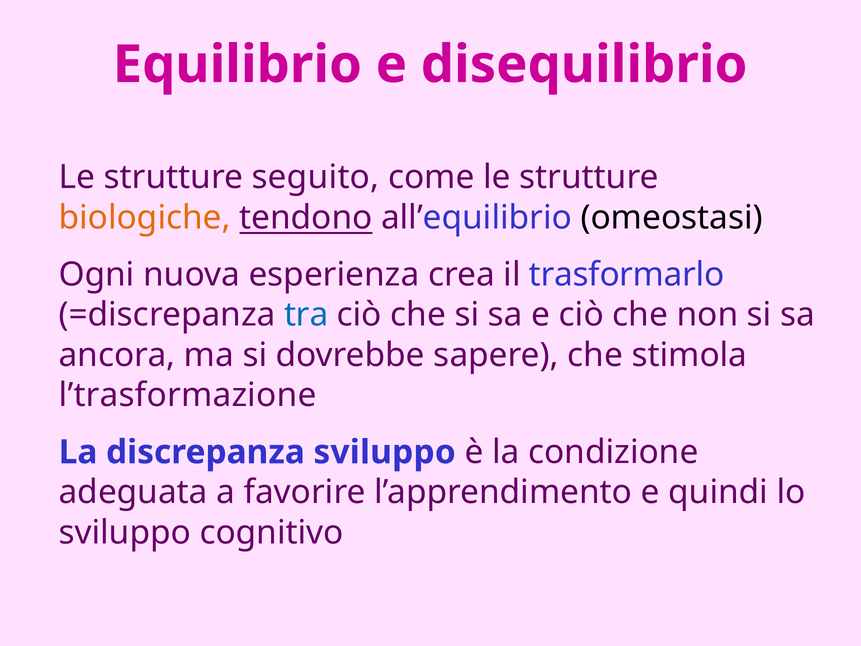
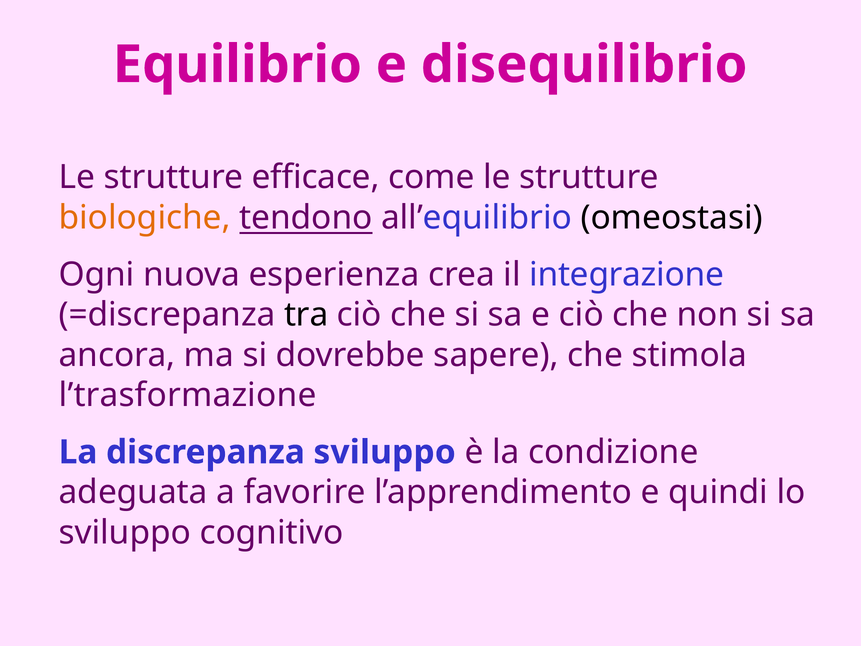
seguito: seguito -> efficace (316, 177)
trasformarlo: trasformarlo -> integrazione (627, 274)
tra colour: blue -> black (306, 315)
